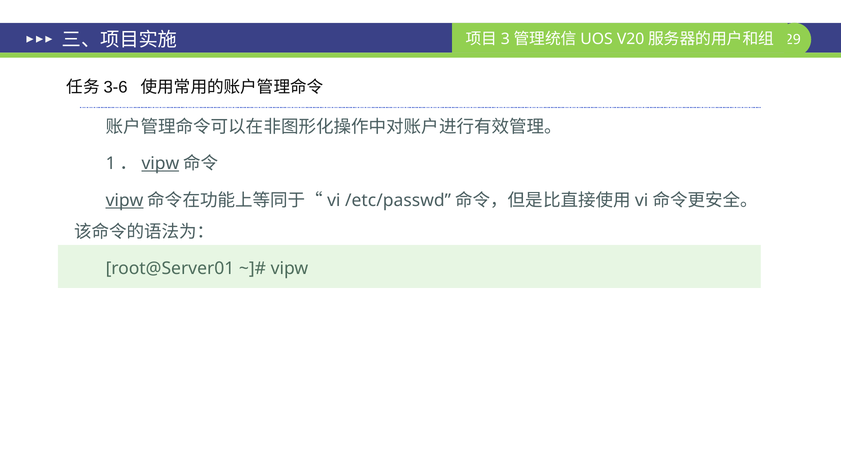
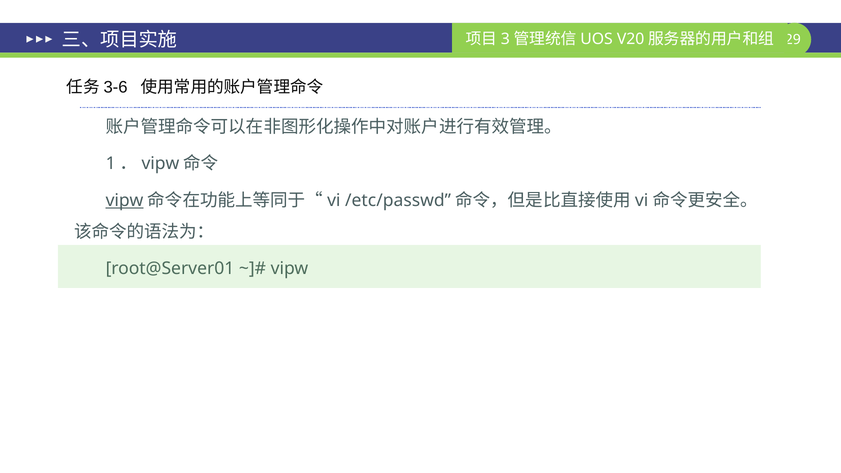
vipw underline: present -> none (160, 164)
